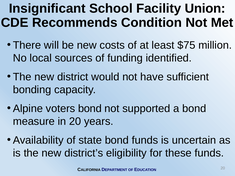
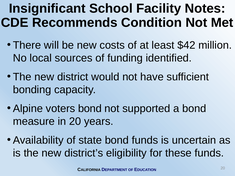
Union: Union -> Notes (205, 9)
$75: $75 -> $42 (186, 45)
